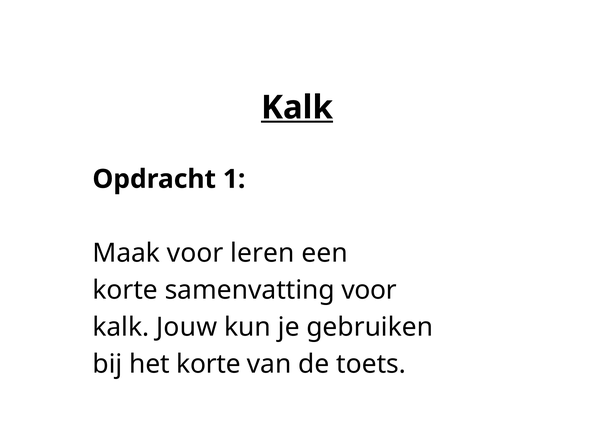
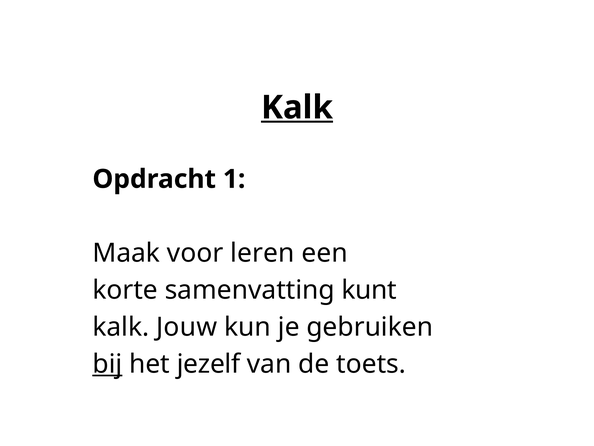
samenvatting voor: voor -> kunt (369, 290)
bij underline: none -> present (107, 364)
het korte: korte -> jezelf (208, 364)
